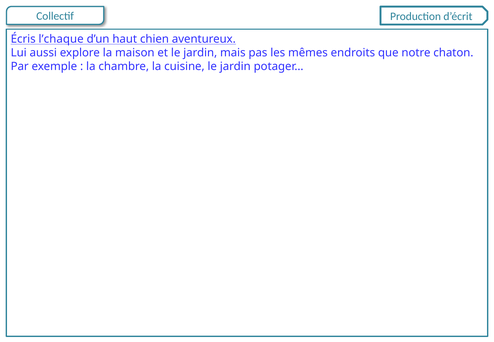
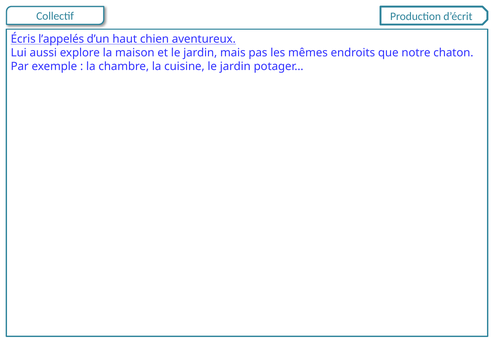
l’chaque: l’chaque -> l’appelés (61, 39)
